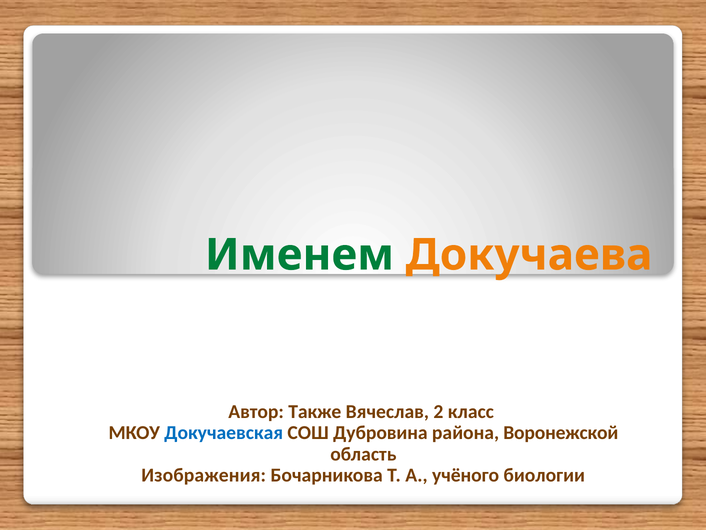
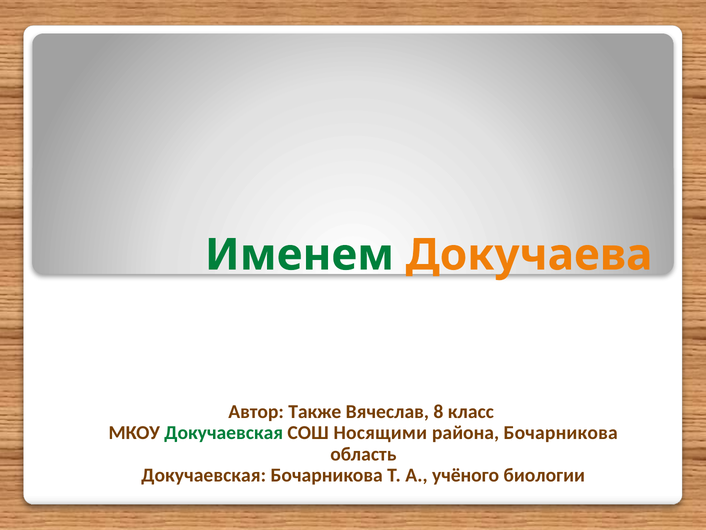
2: 2 -> 8 (438, 411)
Докучаевская colour: blue -> green (224, 433)
Дубровина: Дубровина -> Носящими (380, 433)
района Воронежской: Воронежской -> Бочарникова (561, 433)
Изображения: Изображения -> Докучаевская (204, 475)
